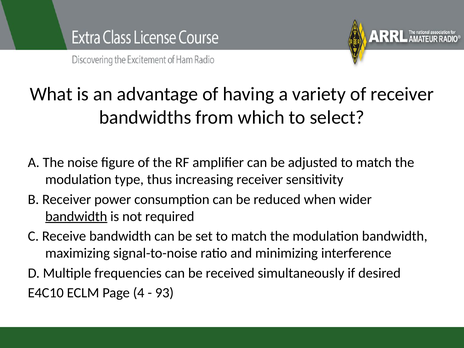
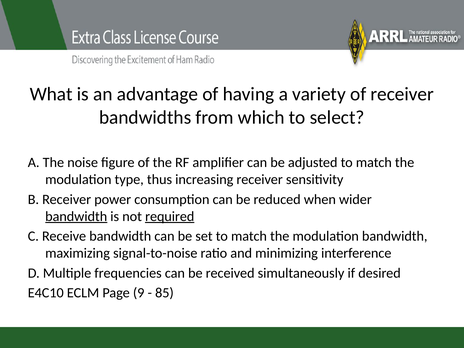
required underline: none -> present (170, 216)
4: 4 -> 9 (139, 293)
93: 93 -> 85 (164, 293)
